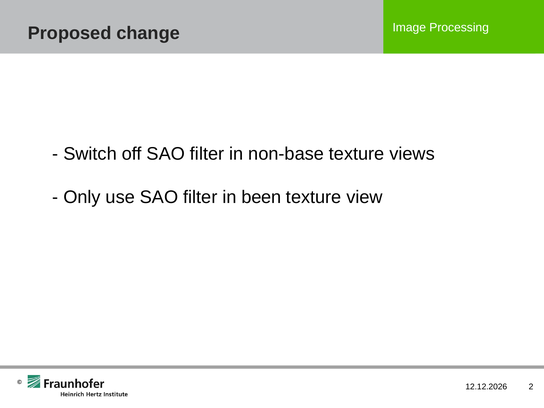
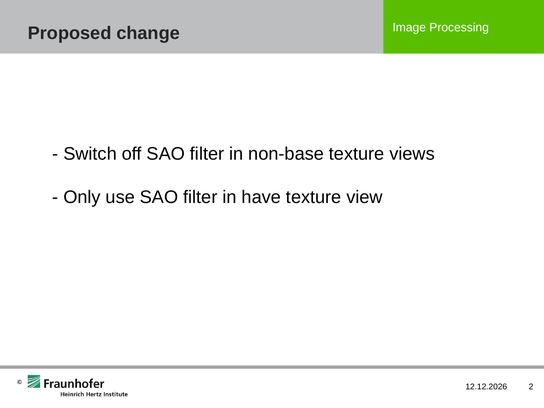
been: been -> have (261, 197)
